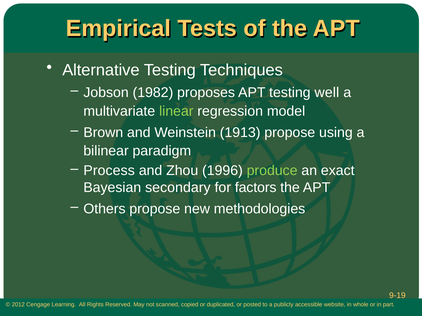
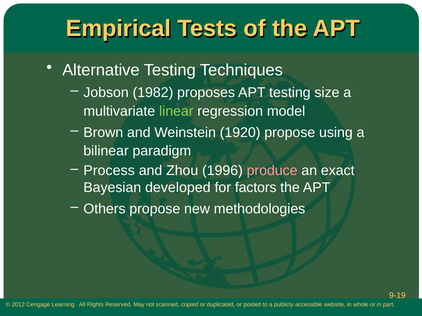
well: well -> size (327, 93)
1913: 1913 -> 1920 (240, 133)
produce colour: light green -> pink (272, 171)
secondary: secondary -> developed (178, 188)
